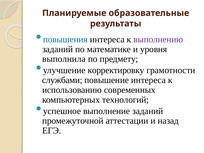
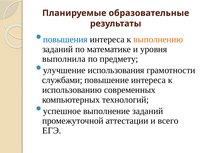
выполнению colour: purple -> orange (158, 39)
корректировку: корректировку -> использования (116, 70)
назад: назад -> всего (168, 121)
